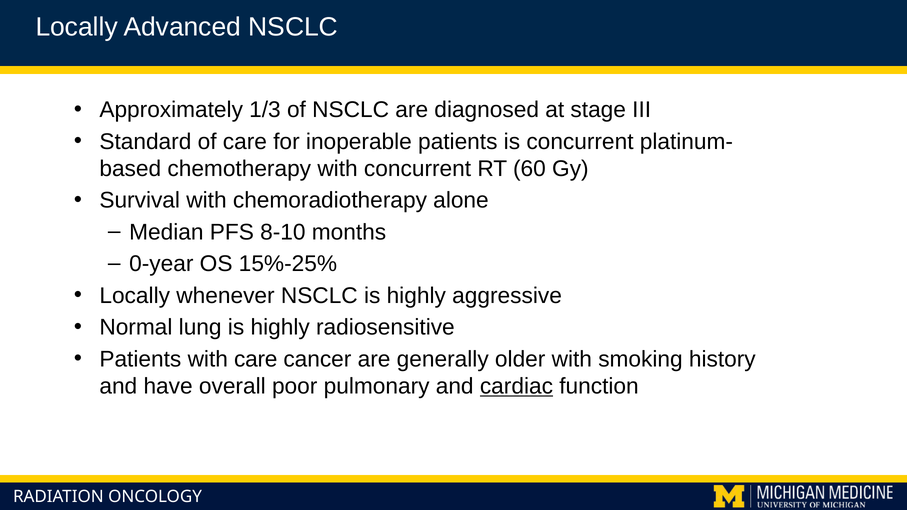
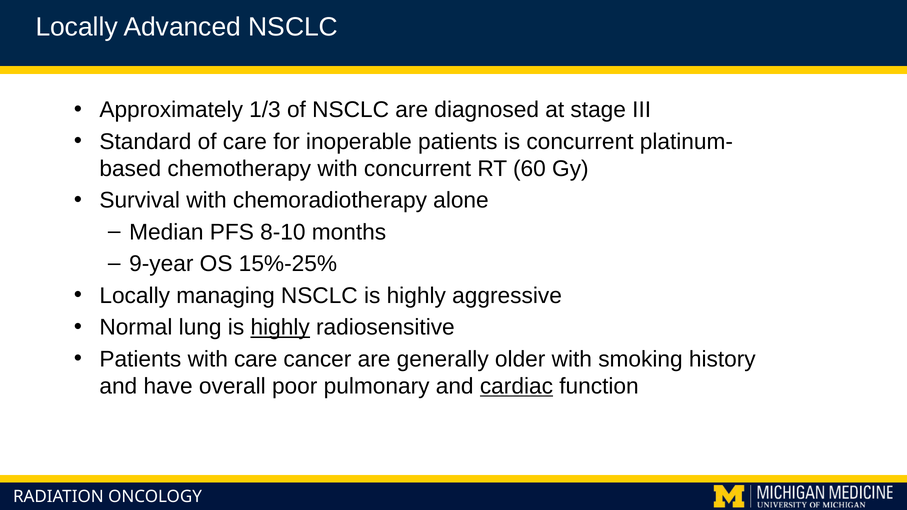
0-year: 0-year -> 9-year (161, 264)
whenever: whenever -> managing (226, 296)
highly underline: none -> present (280, 327)
